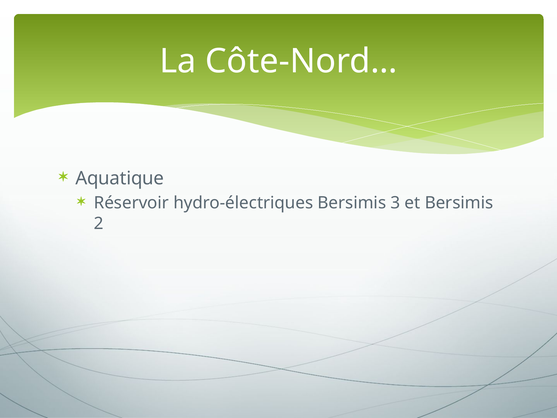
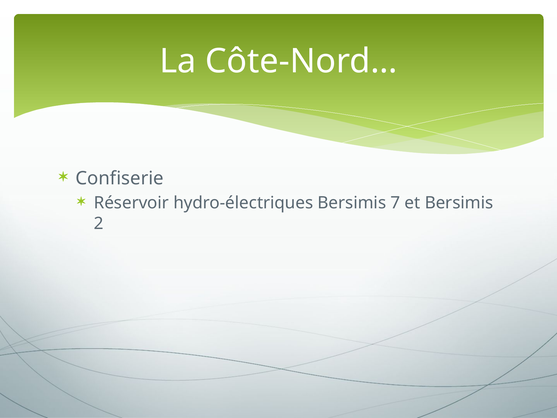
Aquatique: Aquatique -> Confiserie (120, 178)
3: 3 -> 7 (395, 203)
